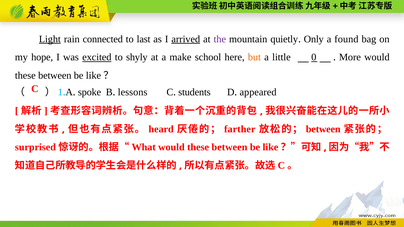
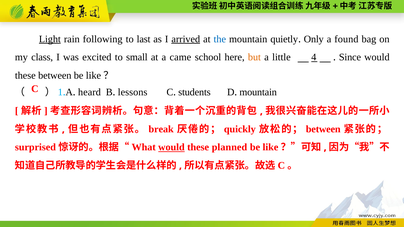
connected: connected -> following (103, 39)
the colour: purple -> blue (220, 39)
hope: hope -> class (42, 57)
excited underline: present -> none (97, 57)
shyly: shyly -> small (137, 57)
make: make -> came (180, 57)
0: 0 -> 4 (314, 57)
More: More -> Since (350, 57)
spoke: spoke -> heard (89, 92)
appeared: appeared -> mountain (258, 92)
heard: heard -> break (161, 129)
farther: farther -> quickly (240, 129)
would underline: none -> present (171, 147)
between: between -> planned (229, 147)
